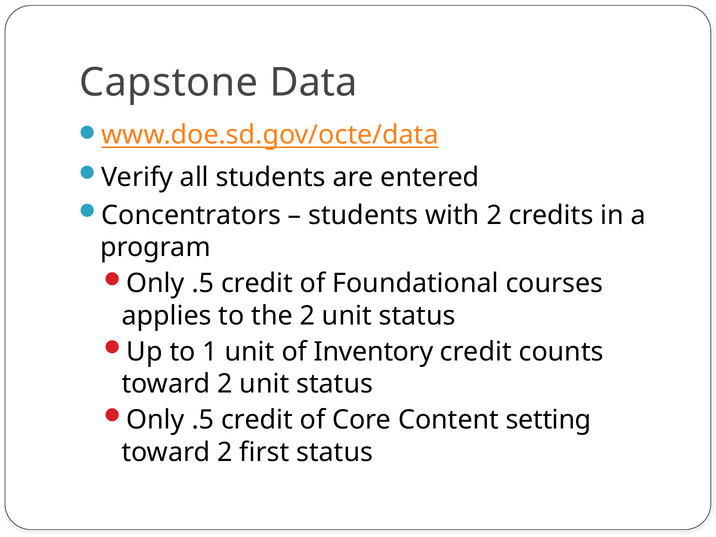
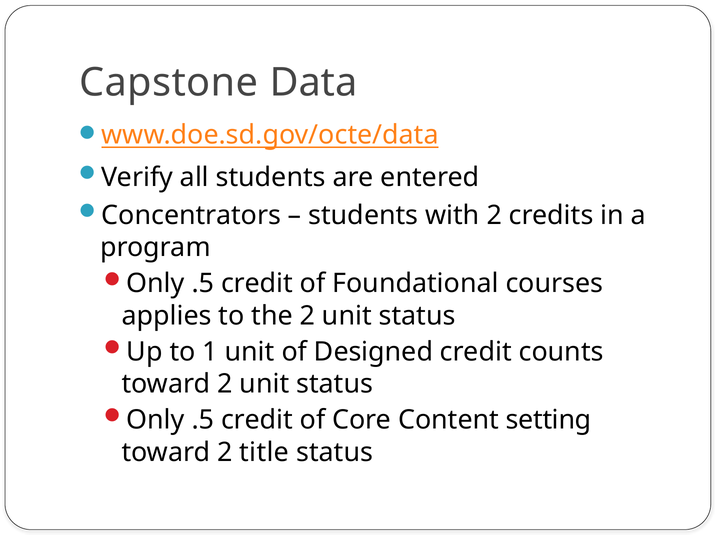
Inventory: Inventory -> Designed (374, 352)
first: first -> title (264, 452)
